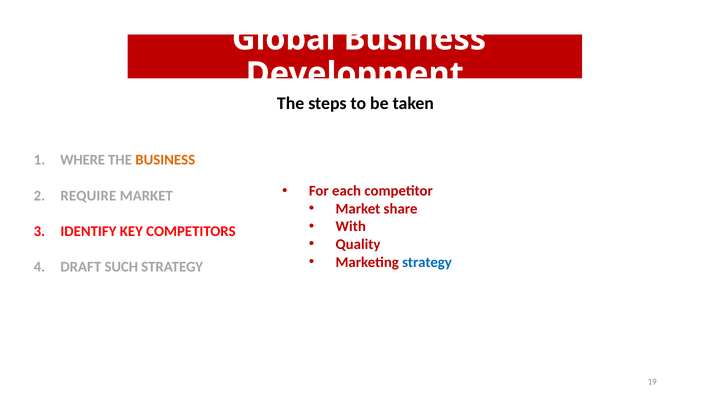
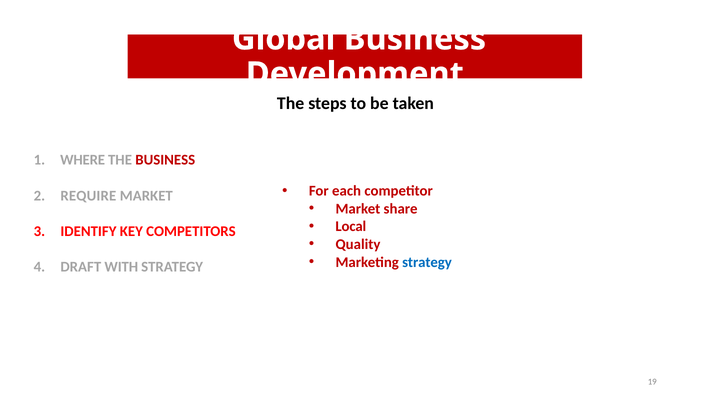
BUSINESS colour: orange -> red (165, 160)
With: With -> Local (351, 227)
SUCH: SUCH -> WITH (121, 267)
